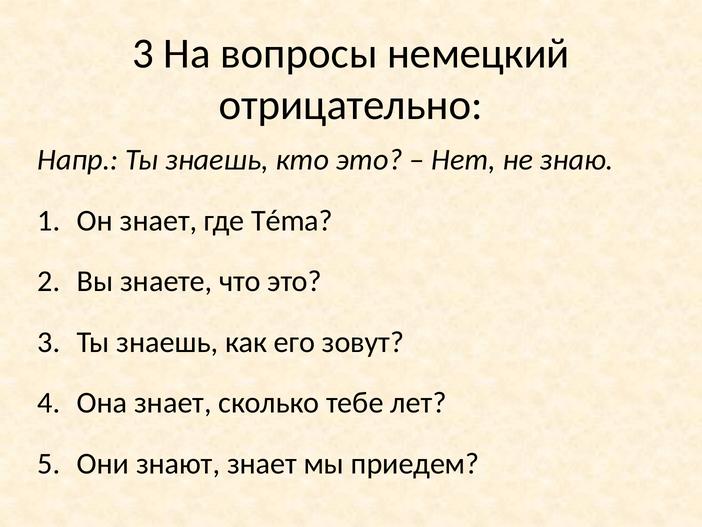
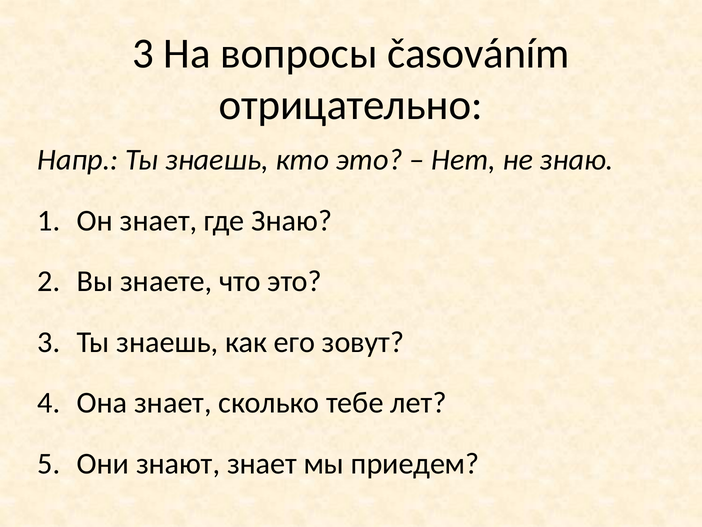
немецкий: немецкий -> časováním (478, 53)
где Téma: Téma -> Знаю (292, 221)
